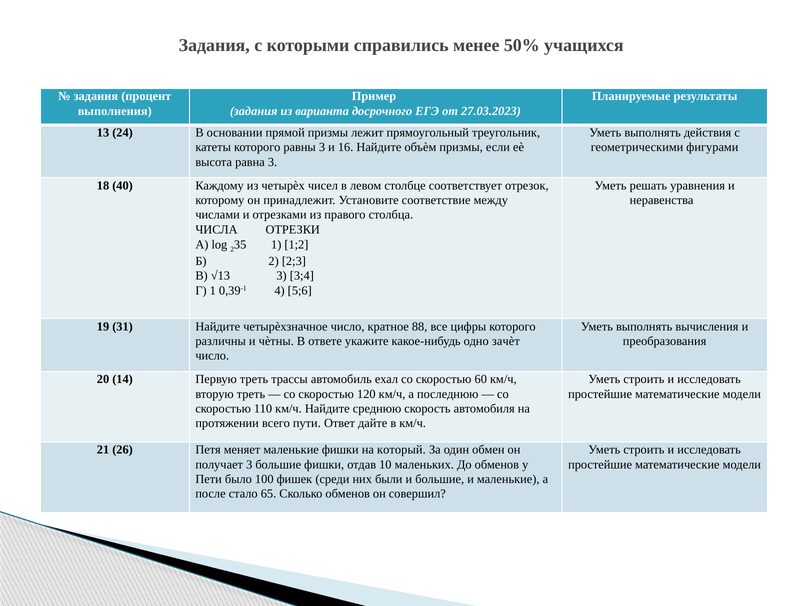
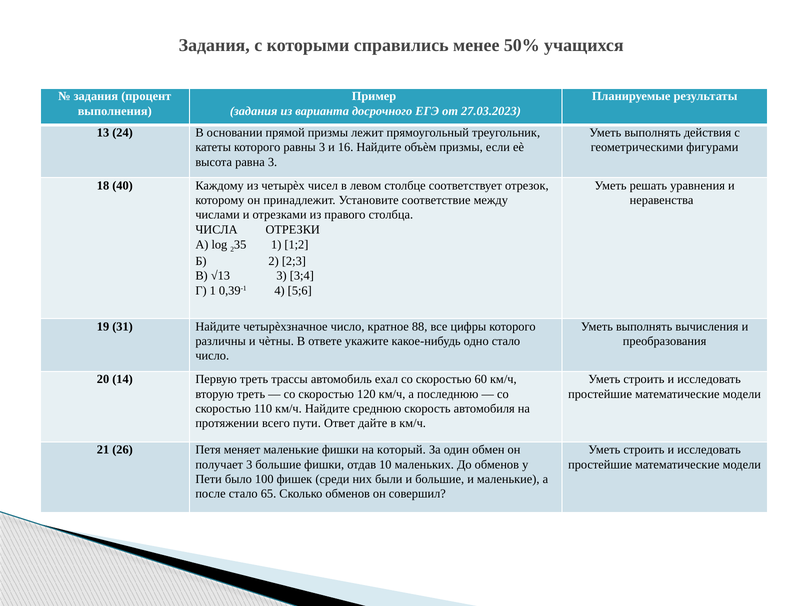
одно зачѐт: зачѐт -> стало (506, 341)
